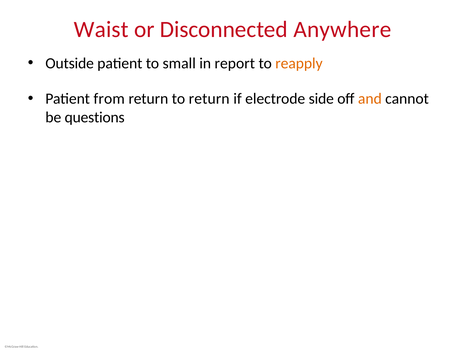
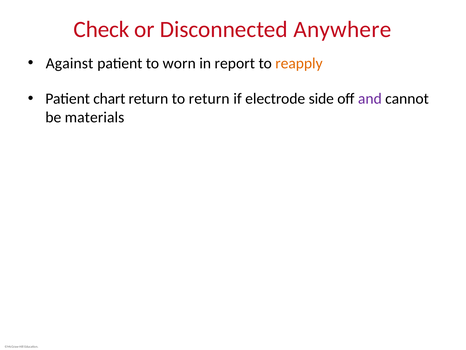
Waist: Waist -> Check (101, 30)
Outside: Outside -> Against (69, 63)
small: small -> worn (179, 63)
from: from -> chart (109, 99)
and colour: orange -> purple (370, 99)
questions: questions -> materials (94, 117)
